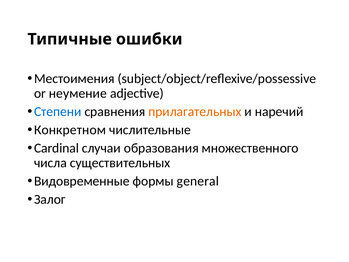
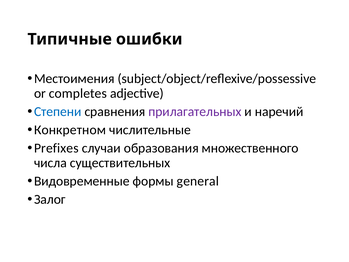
неумение: неумение -> completes (78, 93)
прилагательных colour: orange -> purple (195, 112)
Cardinal: Cardinal -> Prefixes (56, 148)
